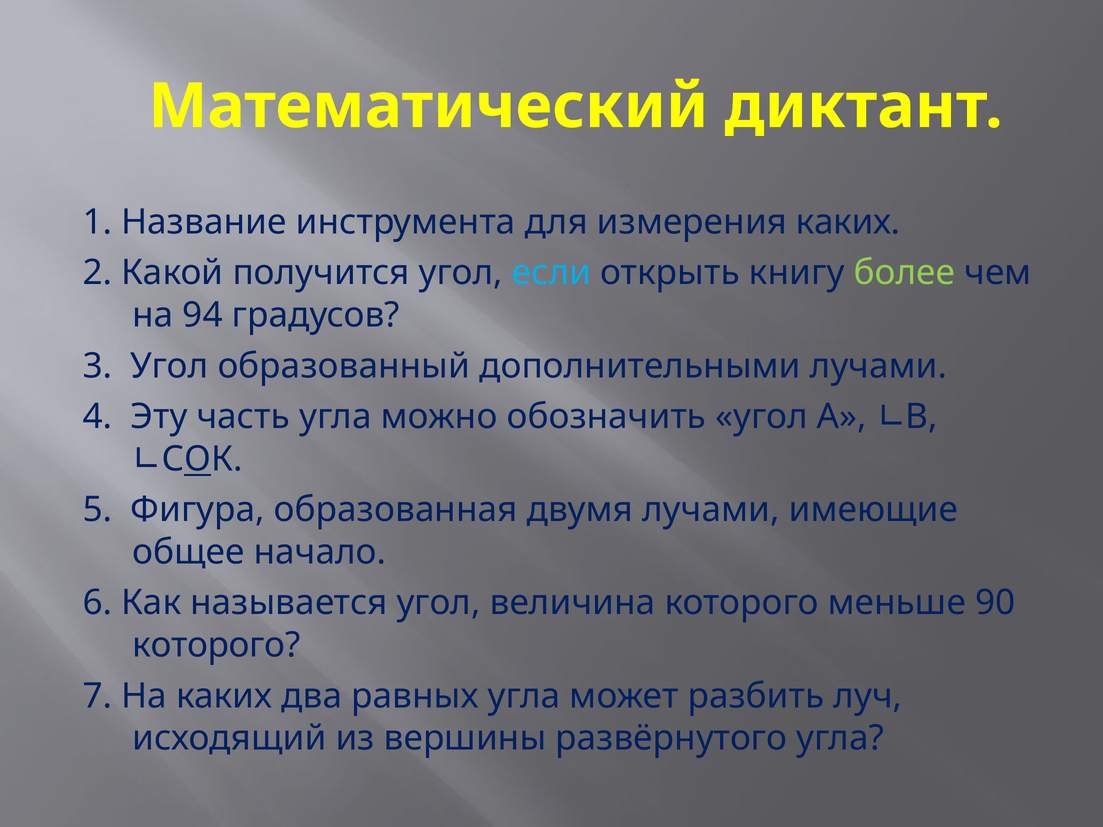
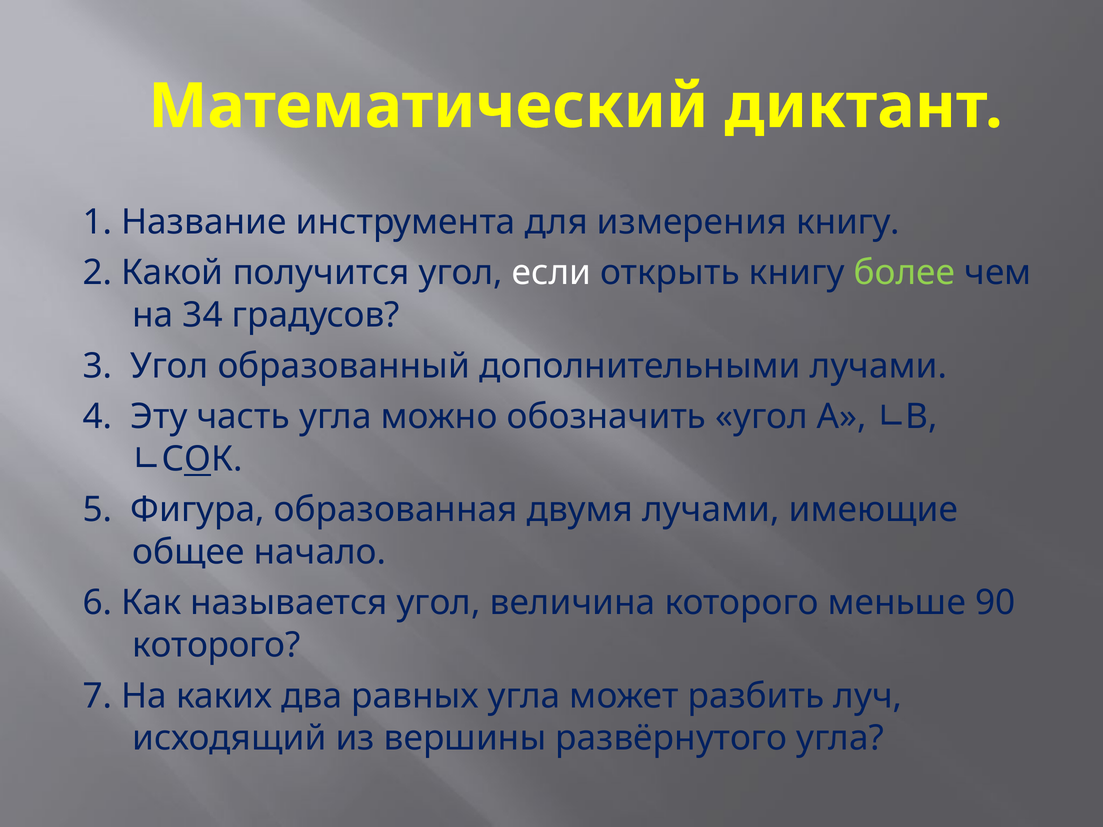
измерения каких: каких -> книгу (848, 222)
если colour: light blue -> white (551, 273)
94: 94 -> 34 (203, 315)
